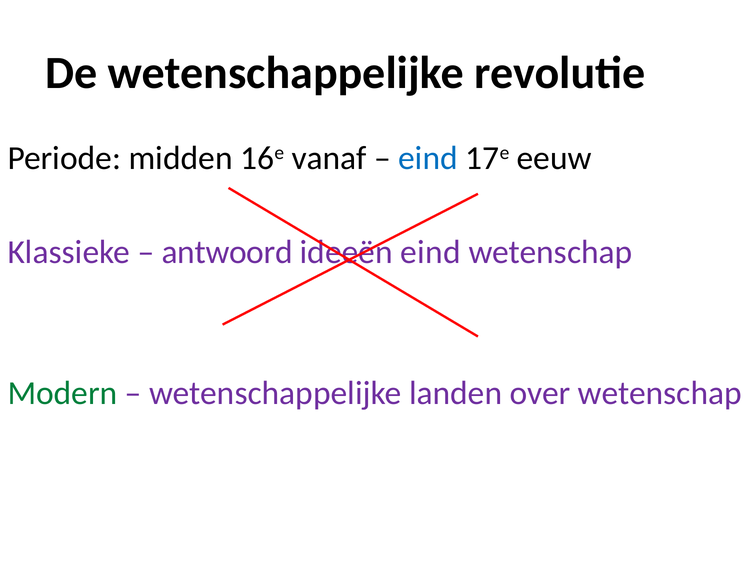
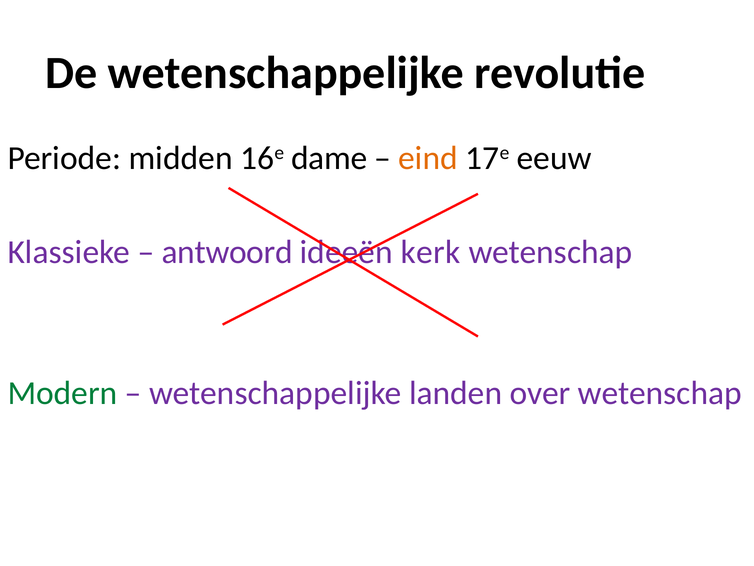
vanaf: vanaf -> dame (329, 158)
eind colour: blue -> orange (428, 158)
ideeën eind: eind -> kerk (430, 252)
